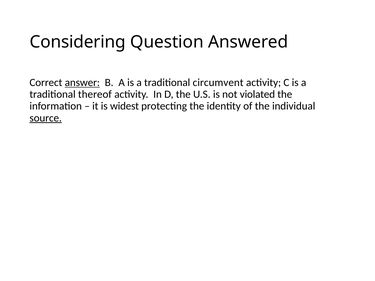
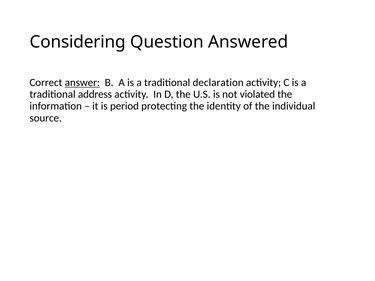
circumvent: circumvent -> declaration (218, 83)
thereof: thereof -> address (95, 94)
widest: widest -> period (124, 106)
source underline: present -> none (46, 118)
